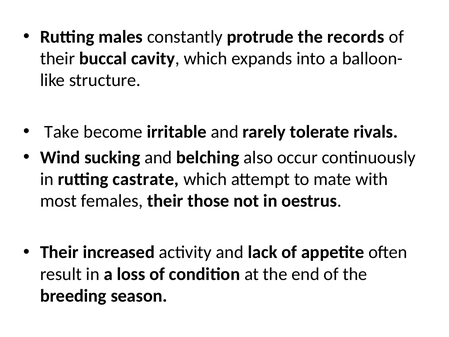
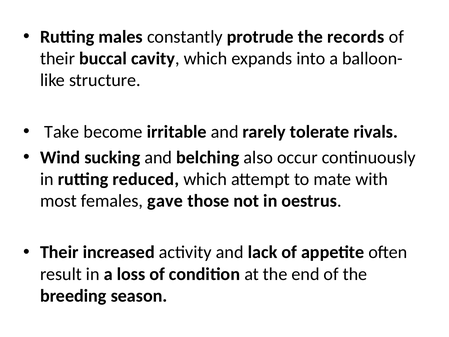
castrate: castrate -> reduced (146, 179)
females their: their -> gave (165, 201)
